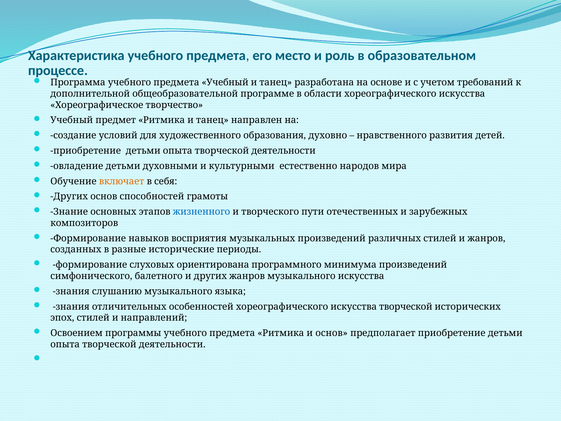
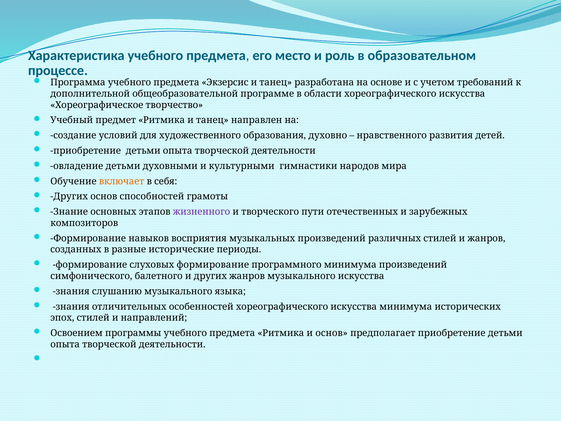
предмета Учебный: Учебный -> Экзерсис (225, 82)
естественно: естественно -> гимнастики (308, 166)
жизненного colour: blue -> purple (202, 212)
слуховых ориентирована: ориентирована -> формирование (213, 265)
искусства творческой: творческой -> минимума (406, 306)
